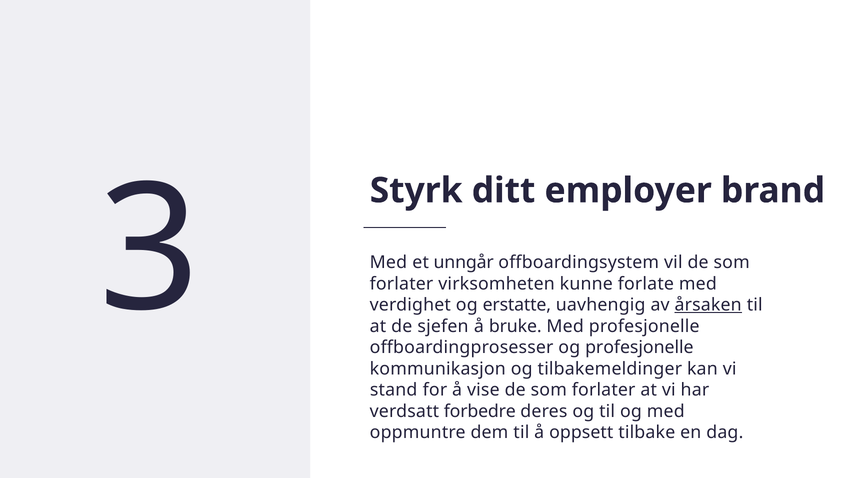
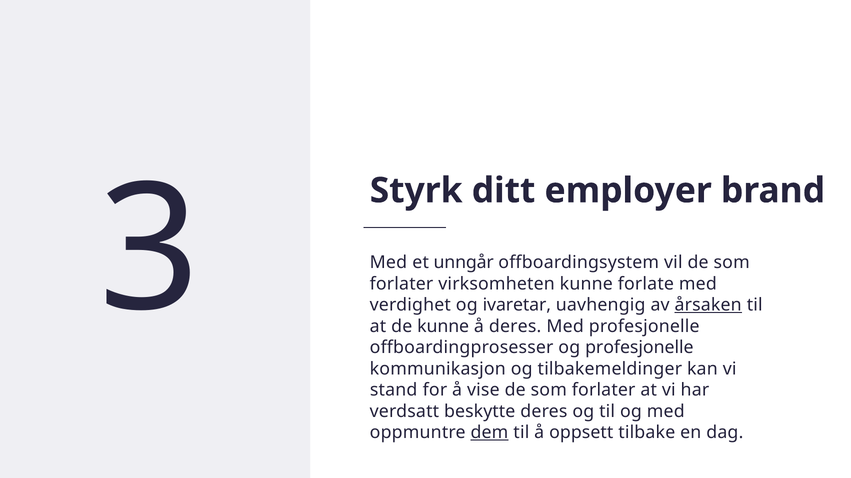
erstatte: erstatte -> ivaretar (517, 305)
de sjefen: sjefen -> kunne (443, 327)
å bruke: bruke -> deres (515, 327)
forbedre: forbedre -> beskytte (480, 412)
dem underline: none -> present (489, 433)
